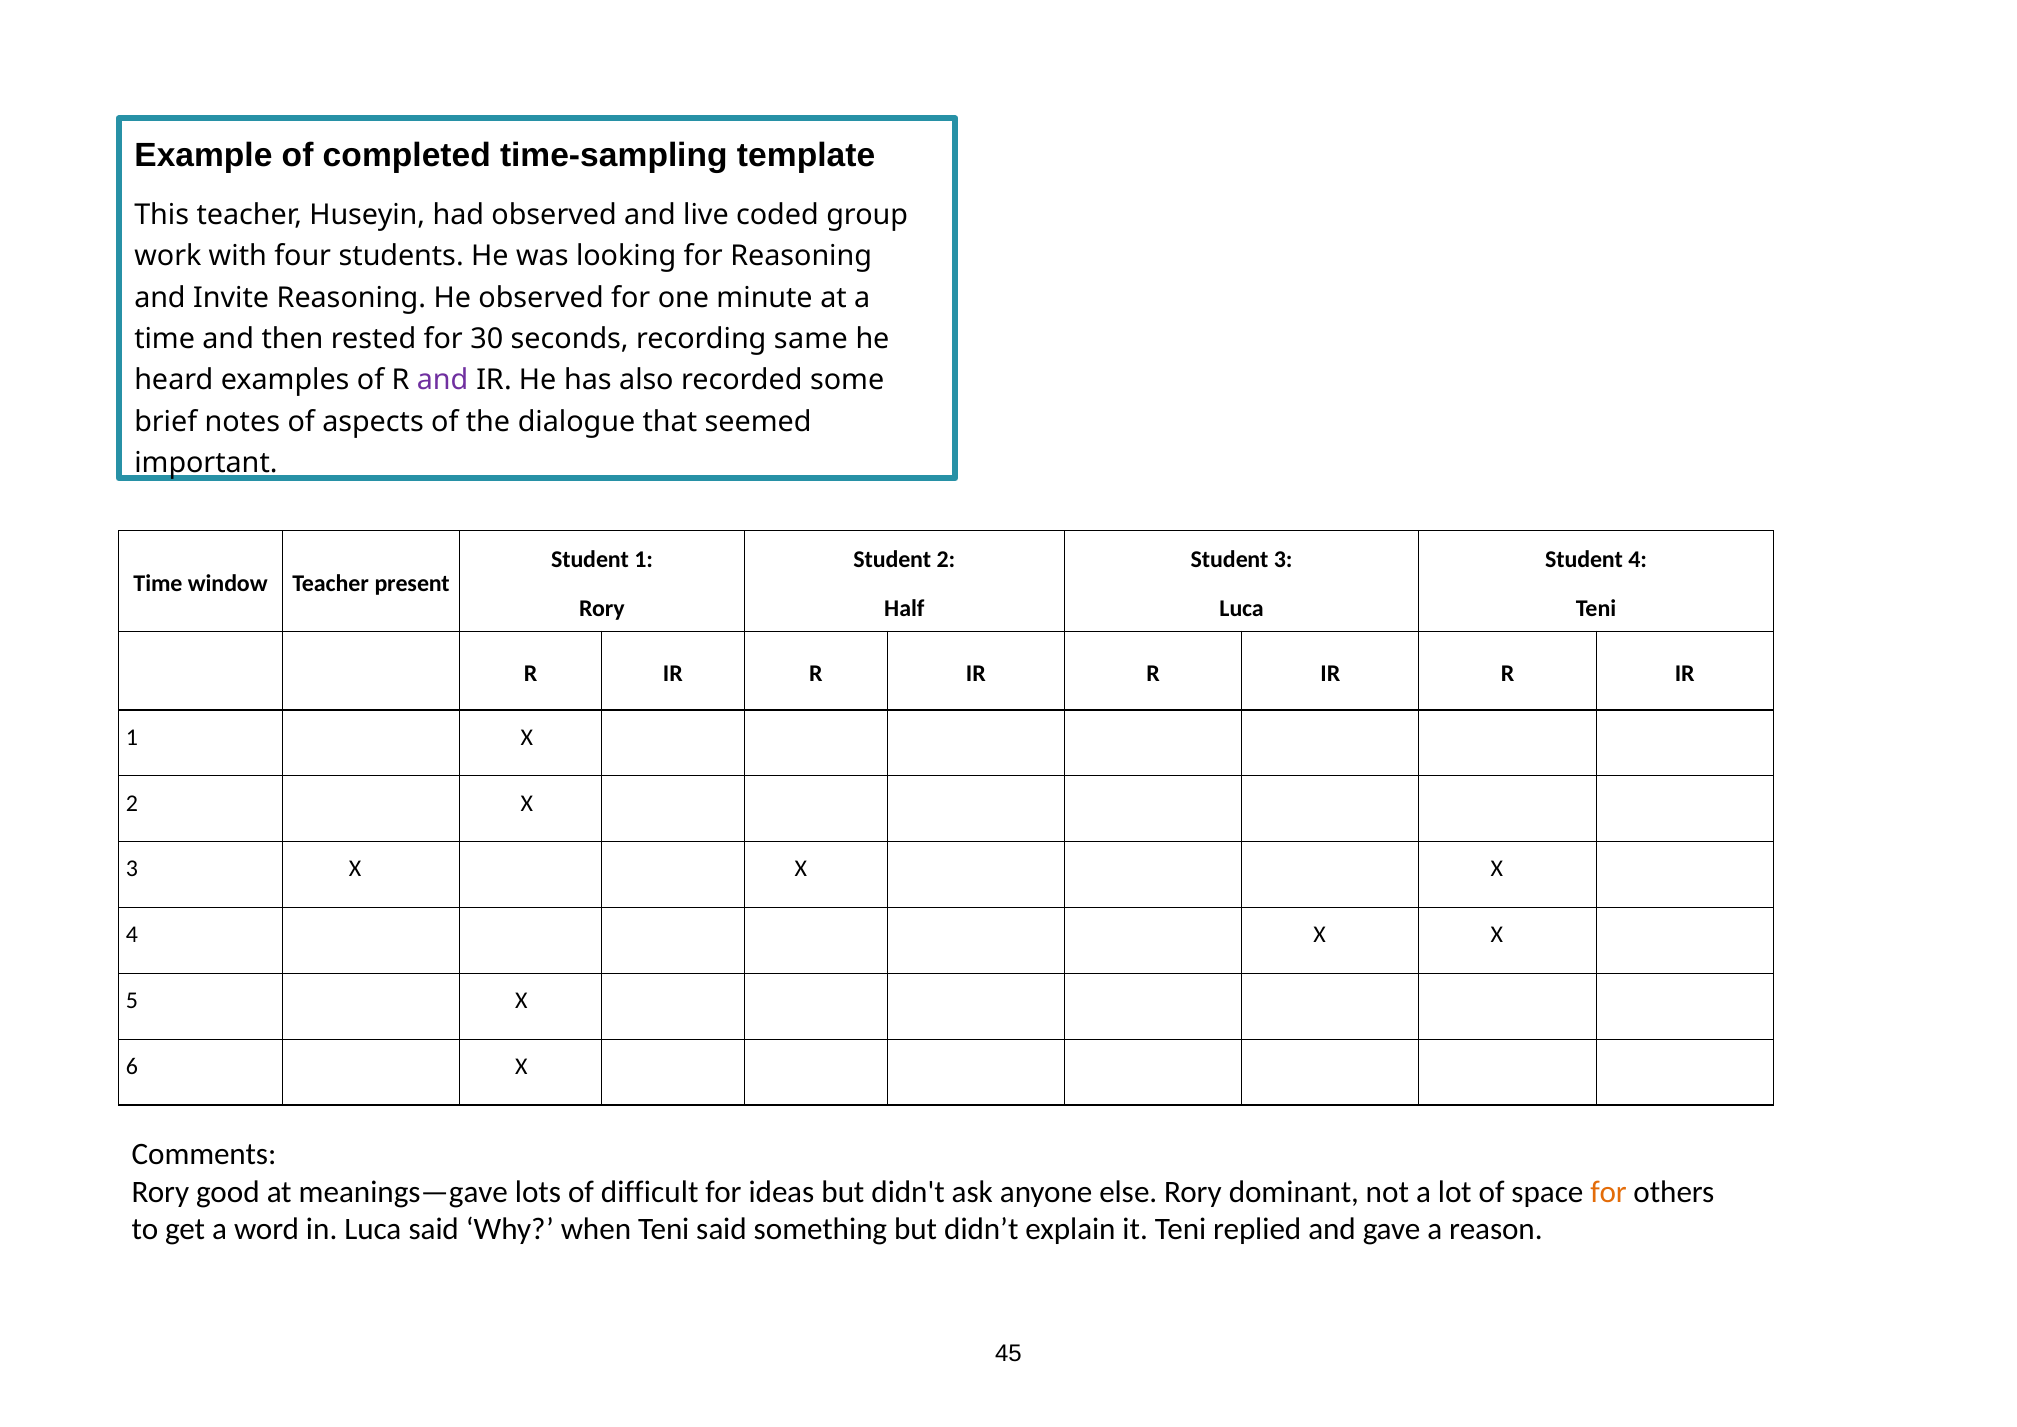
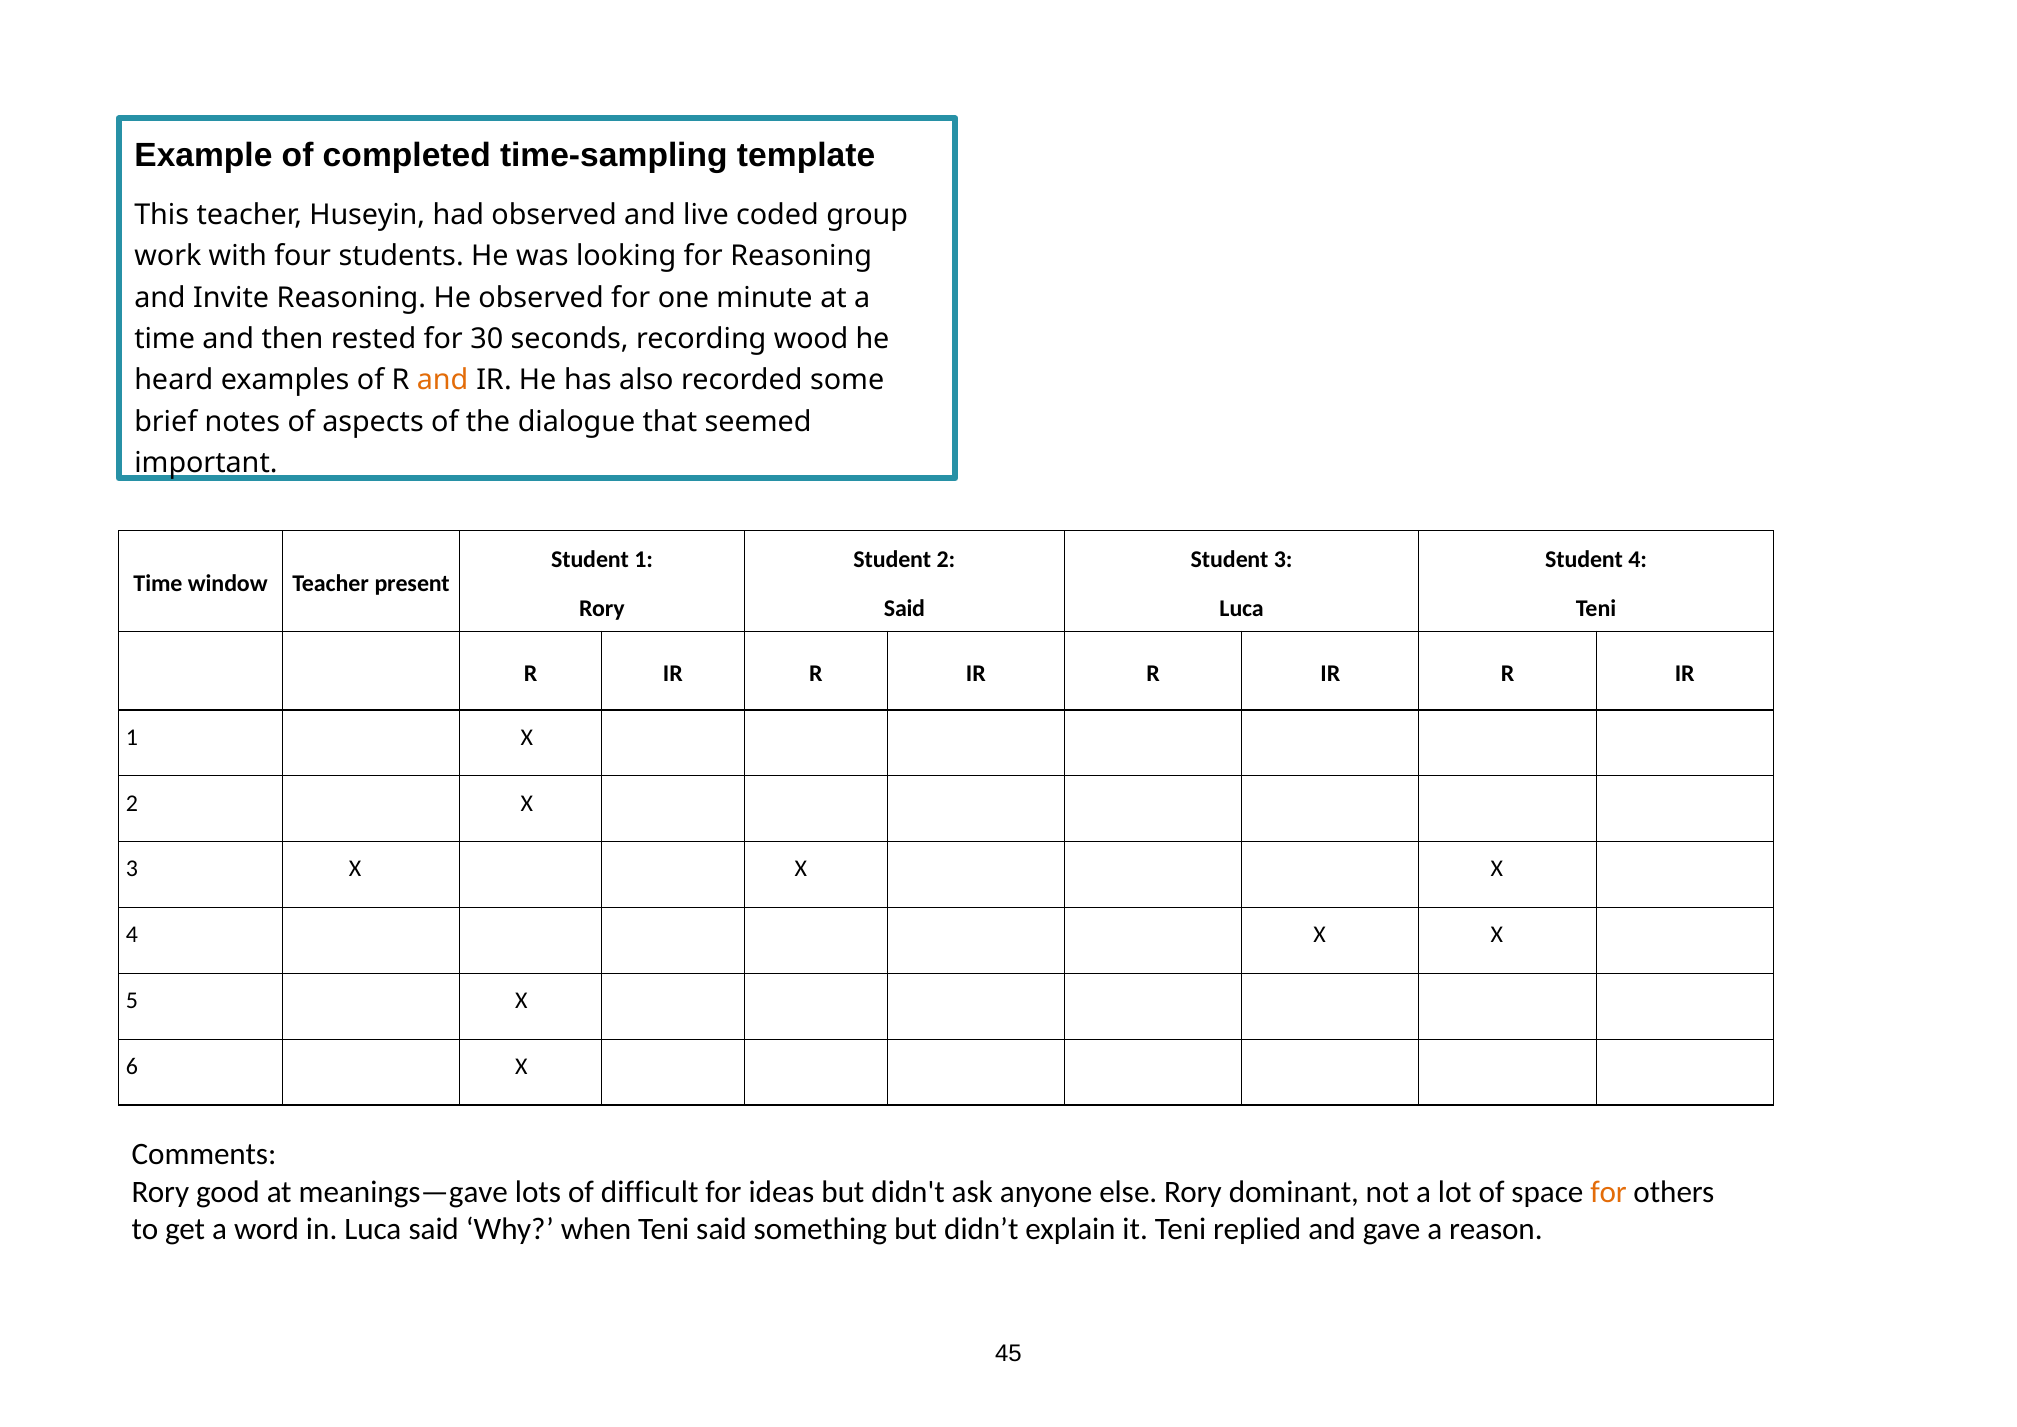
same: same -> wood (811, 339)
and colour: purple -> orange (443, 380)
Half: Half -> Said (905, 608)
